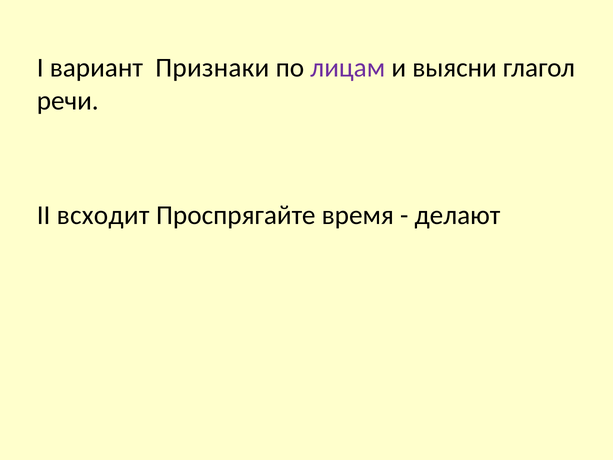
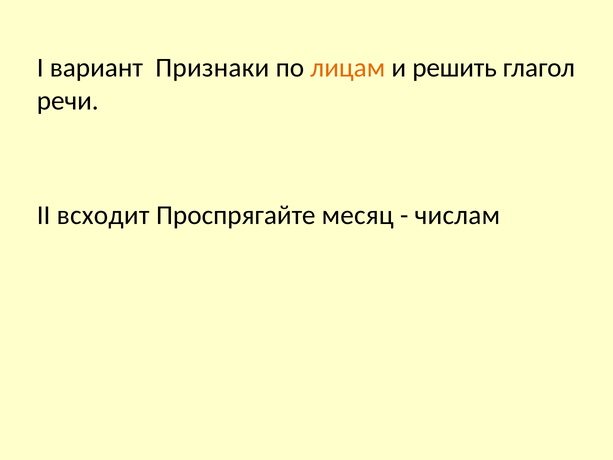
лицам colour: purple -> orange (348, 68)
выясни: выясни -> решить (455, 68)
время: время -> месяц (358, 215)
делают: делают -> числам (457, 215)
